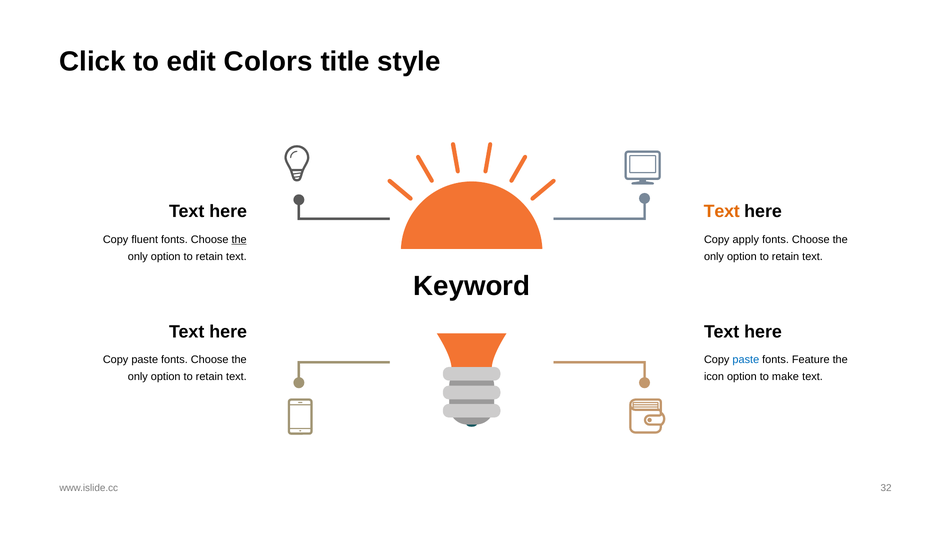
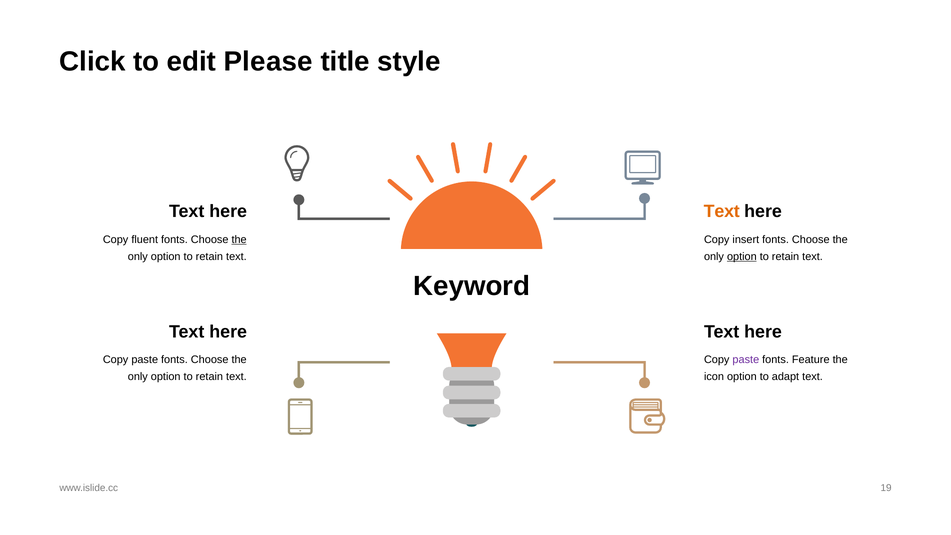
Colors: Colors -> Please (268, 61)
apply: apply -> insert (746, 239)
option underline: none -> present (742, 256)
paste colour: blue -> purple (746, 360)
make: make -> adapt (785, 377)
32: 32 -> 19 (886, 488)
